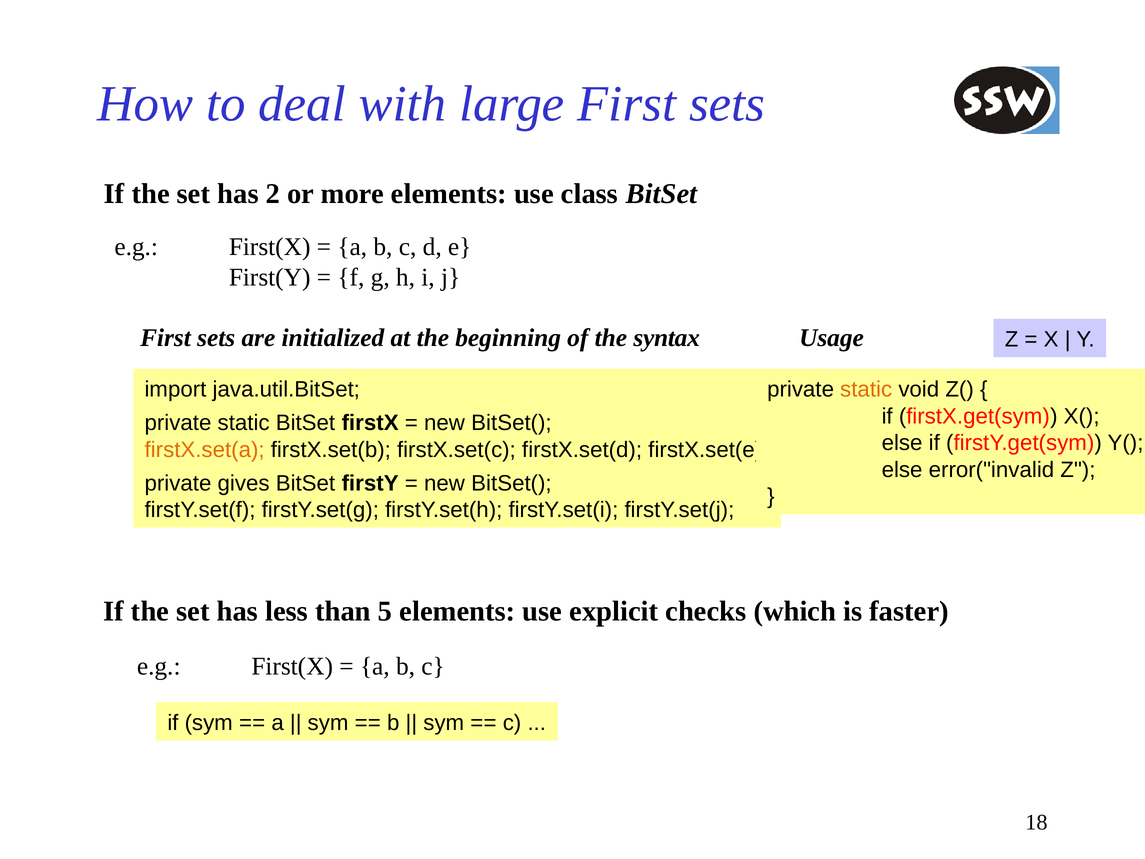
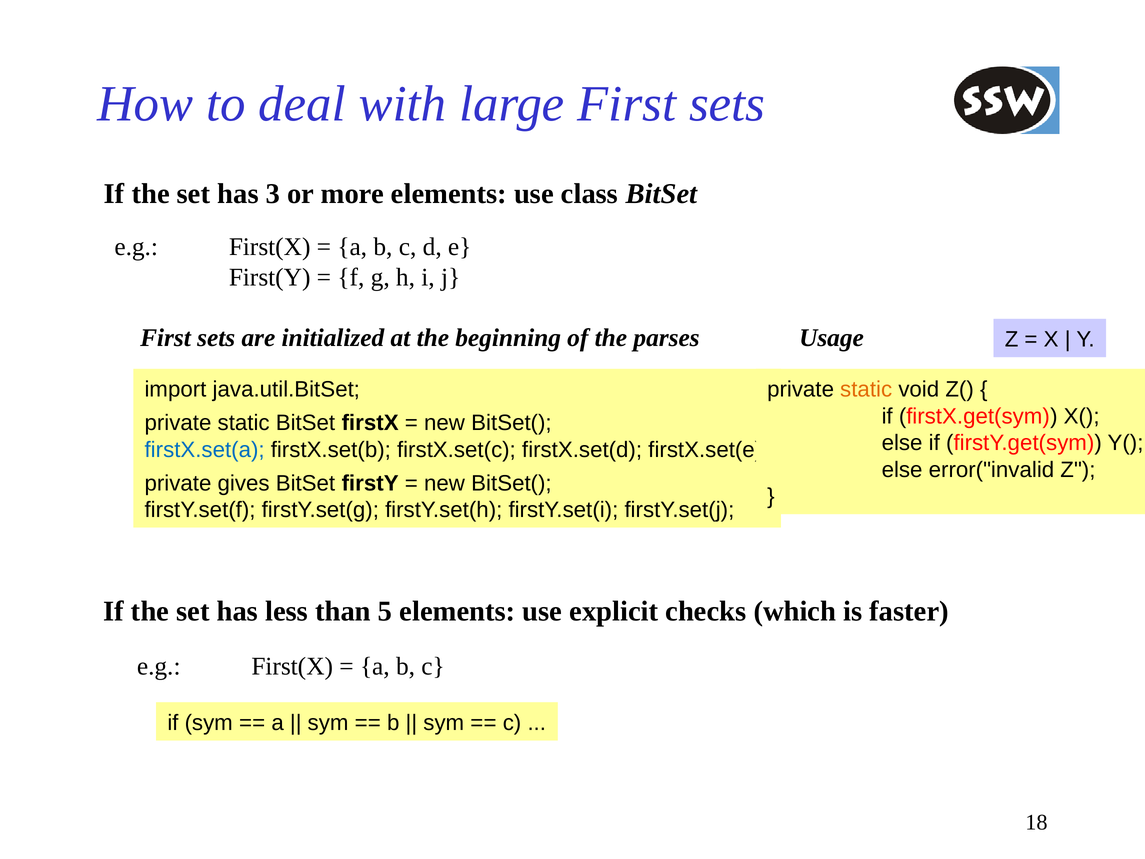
2: 2 -> 3 (273, 194)
syntax: syntax -> parses (667, 338)
firstX.set(a colour: orange -> blue (205, 450)
